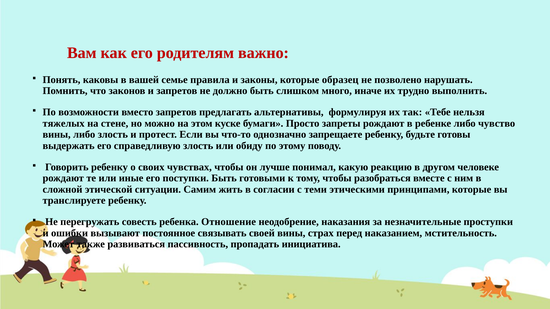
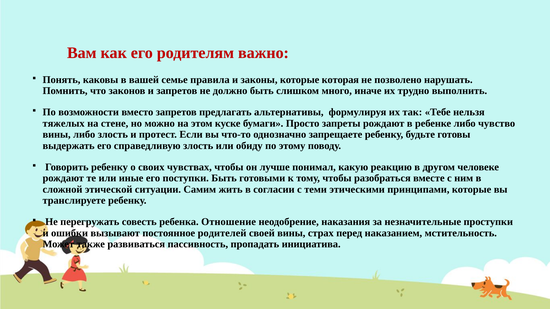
образец: образец -> которая (340, 80)
связывать: связывать -> родителей (222, 233)
